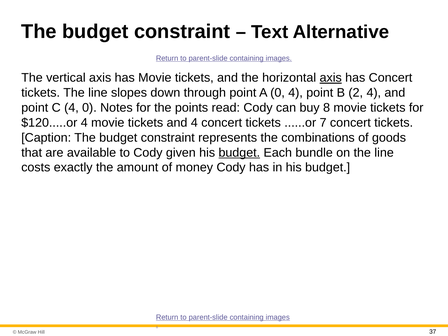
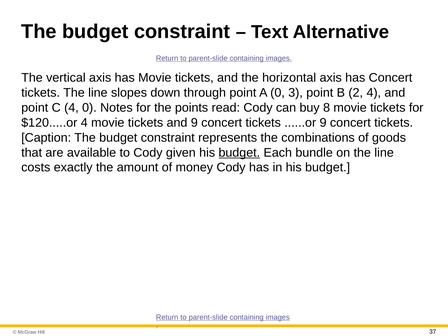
axis underline: present -> none (331, 78)
0 4: 4 -> 3 (296, 93)
and 4: 4 -> 9 (194, 123)
......or 7: 7 -> 9 (323, 123)
